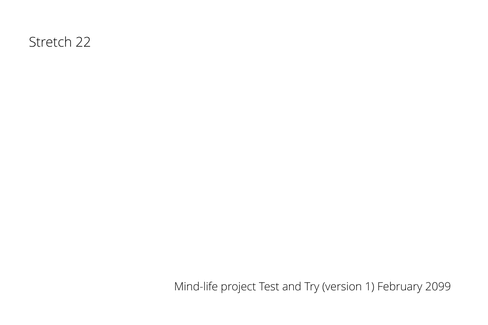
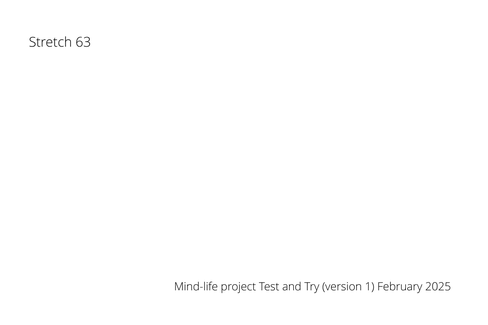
22: 22 -> 63 (83, 43)
2099: 2099 -> 2025 (438, 287)
